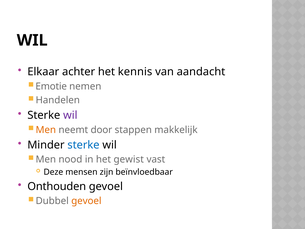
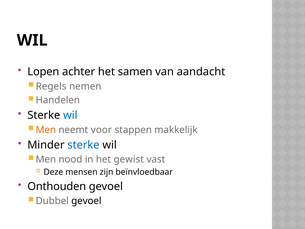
Elkaar: Elkaar -> Lopen (43, 72)
kennis: kennis -> samen (135, 72)
Emotie: Emotie -> Regels (51, 86)
wil colour: purple -> blue (70, 115)
door: door -> voor (101, 130)
gevoel colour: orange -> black (86, 201)
